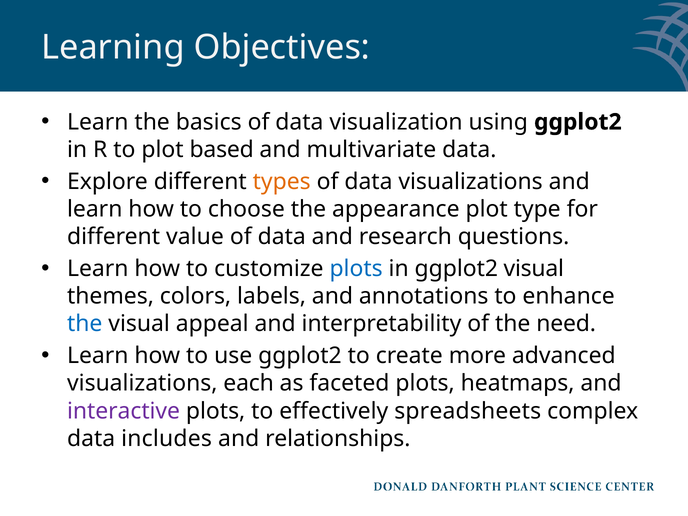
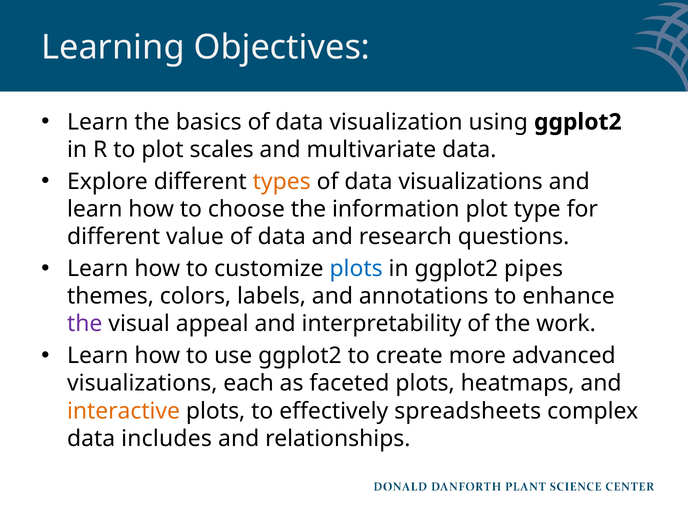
based: based -> scales (222, 150)
appearance: appearance -> information (396, 209)
ggplot2 visual: visual -> pipes (534, 269)
the colour: blue -> purple (85, 324)
need: need -> work (566, 324)
interactive colour: purple -> orange (124, 411)
